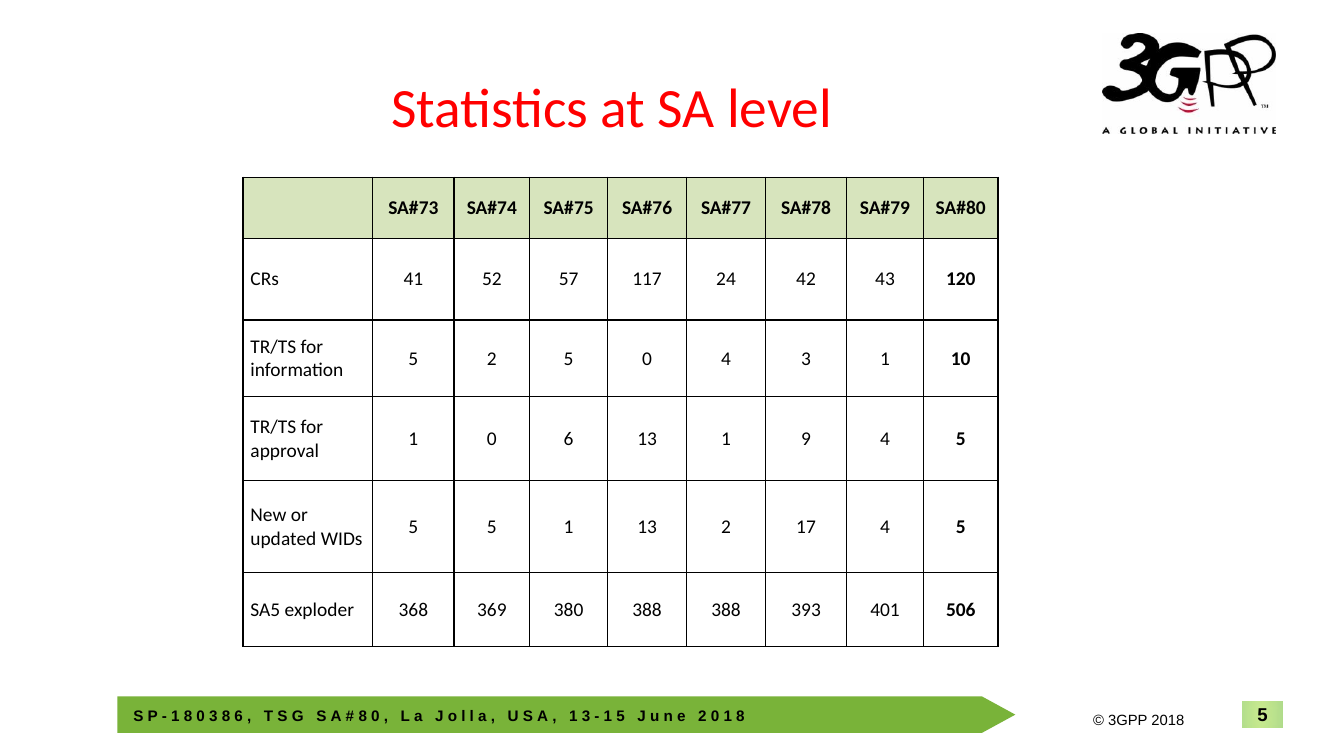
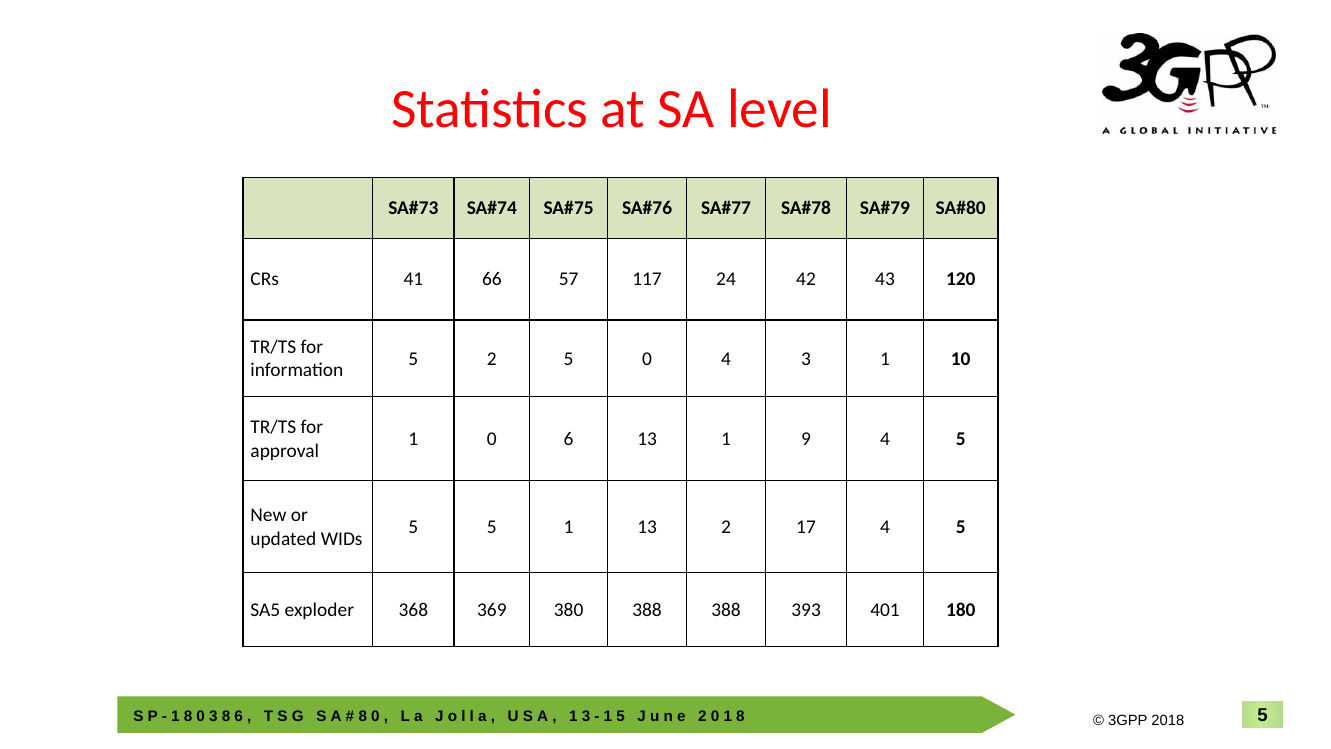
52: 52 -> 66 (492, 279)
506: 506 -> 180 (961, 609)
